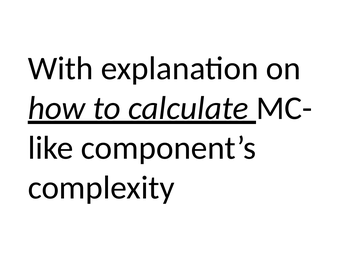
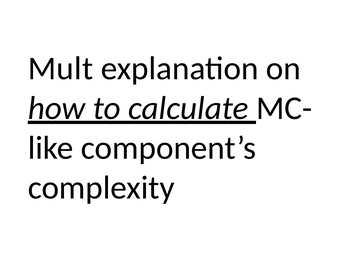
With: With -> Mult (60, 69)
